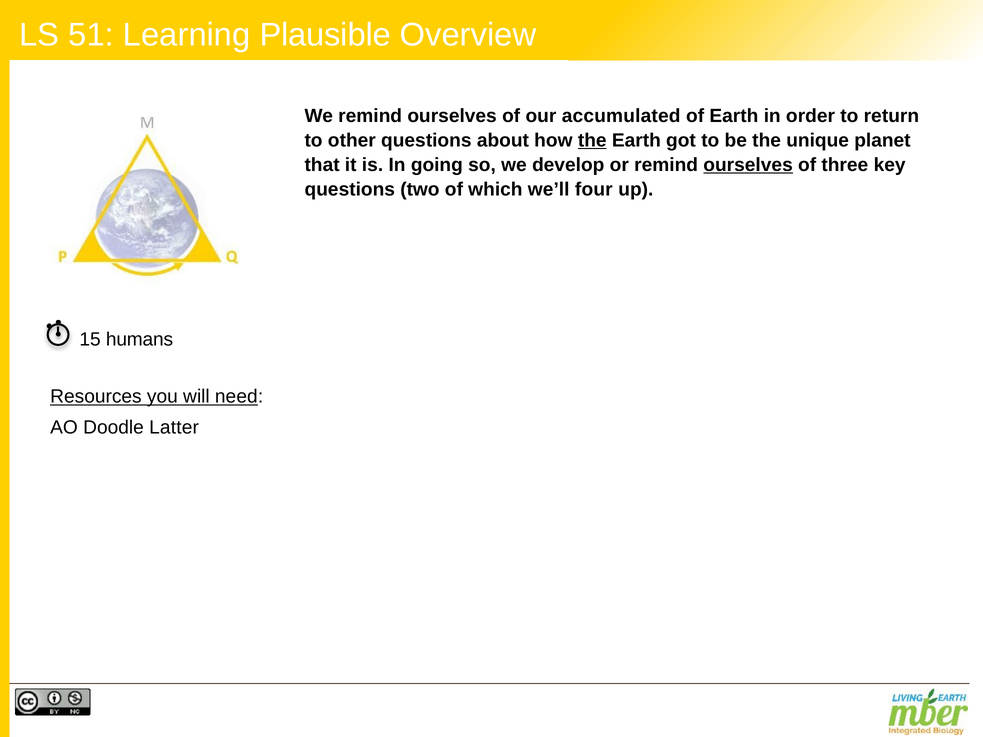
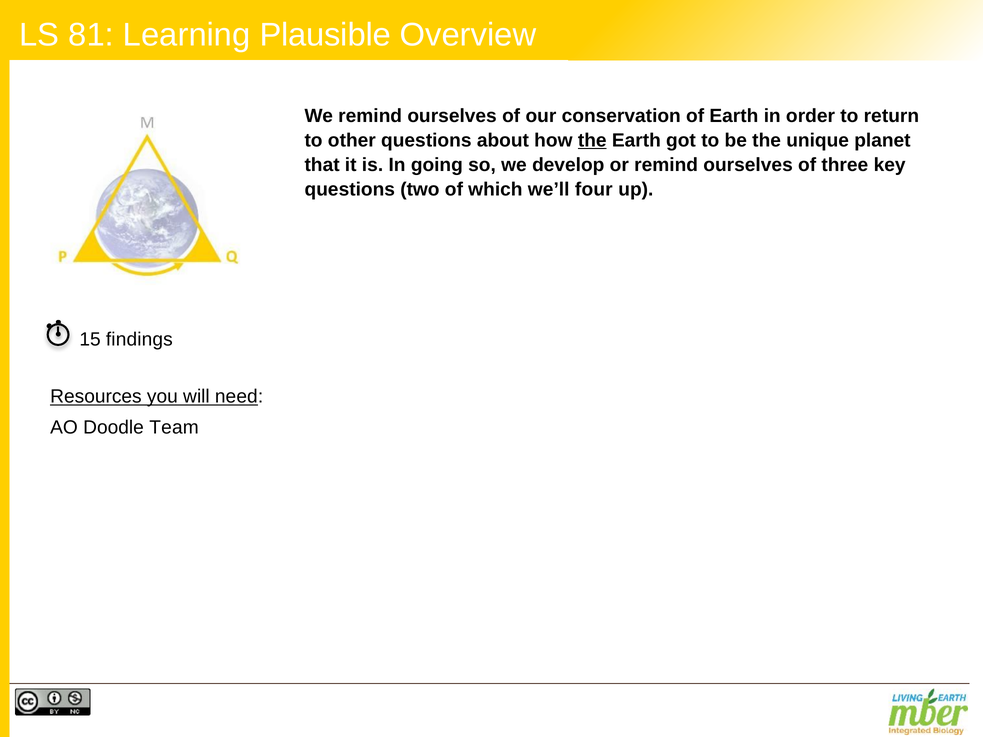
51: 51 -> 81 (91, 35)
accumulated: accumulated -> conservation (621, 116)
ourselves underline: present -> none (748, 165)
humans: humans -> findings (139, 339)
Latter: Latter -> Team (174, 428)
